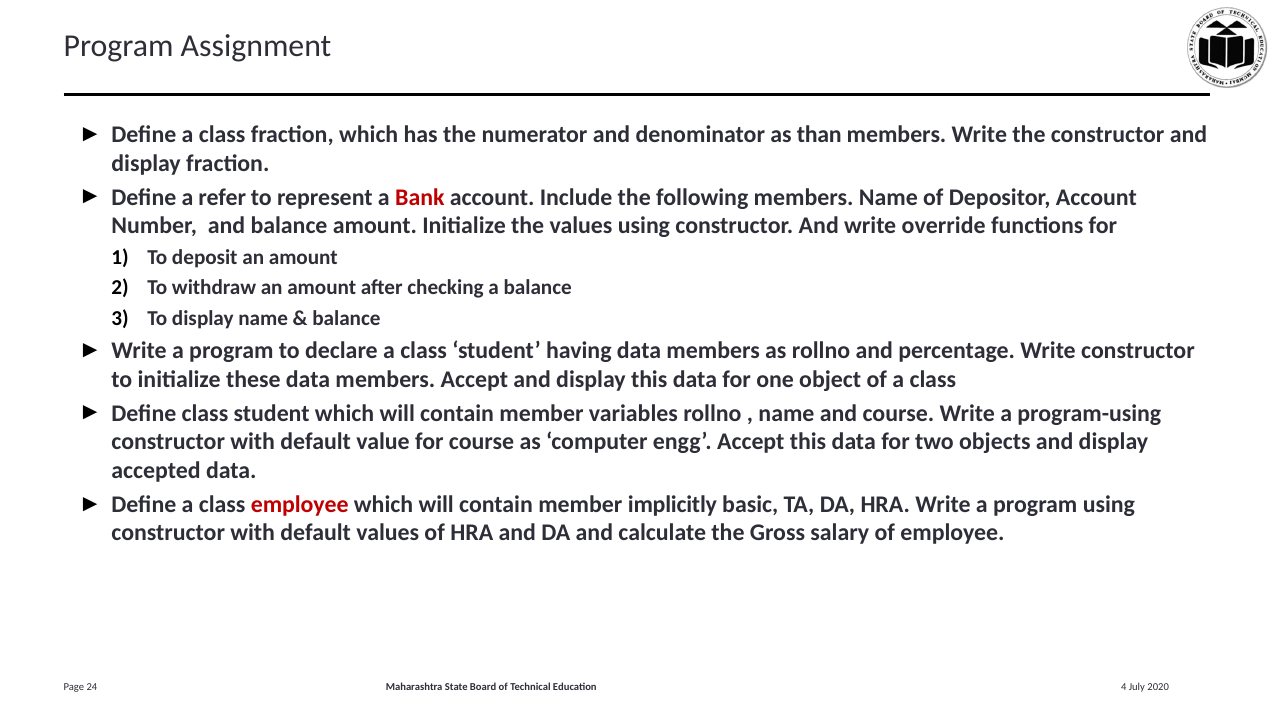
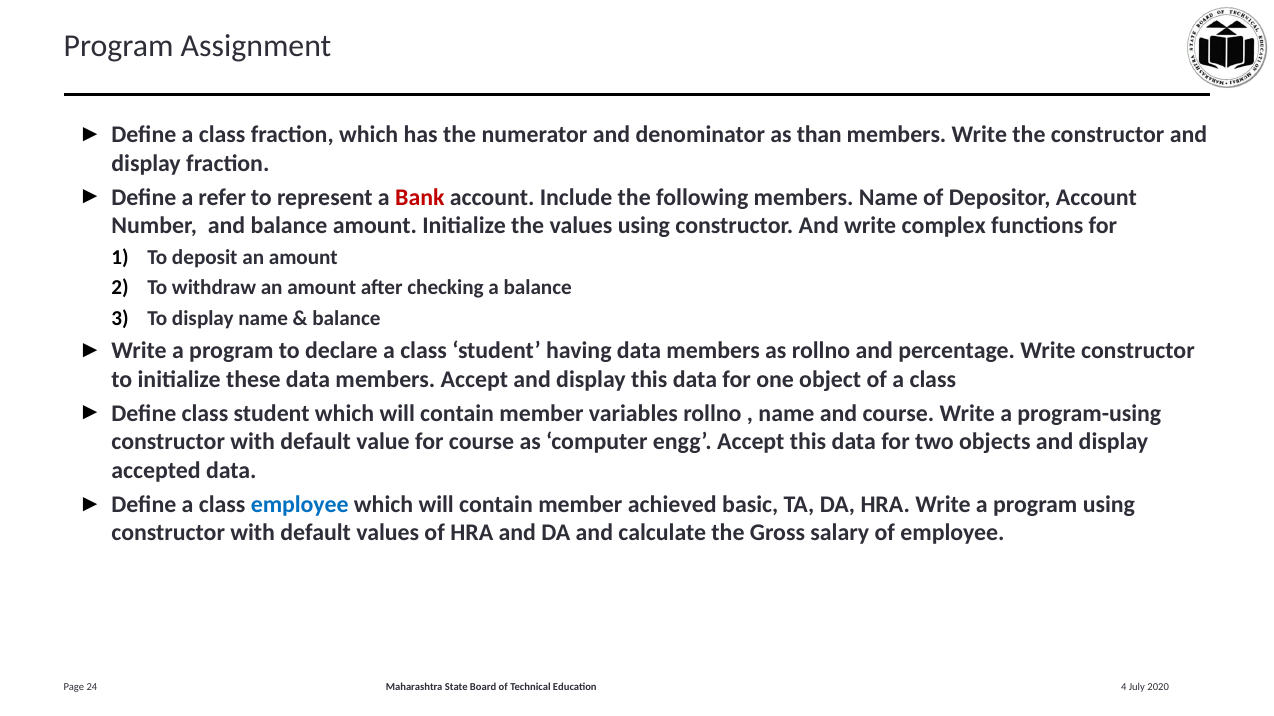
override: override -> complex (944, 226)
employee colour: red -> blue (300, 505)
implicitly: implicitly -> achieved (672, 505)
